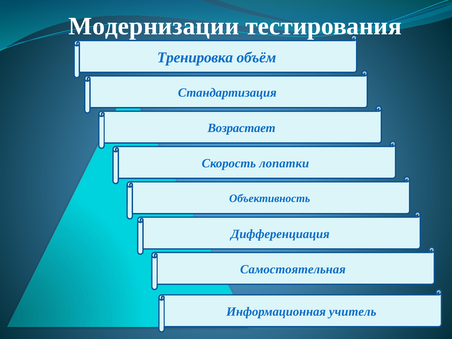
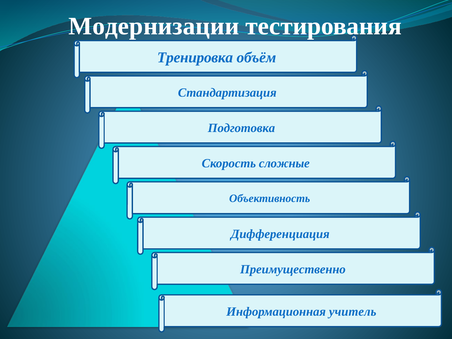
Возрастает: Возрастает -> Подготовка (241, 128)
лопатки: лопатки -> сложные (284, 163)
Самостоятельная: Самостоятельная -> Преимущественно (293, 269)
